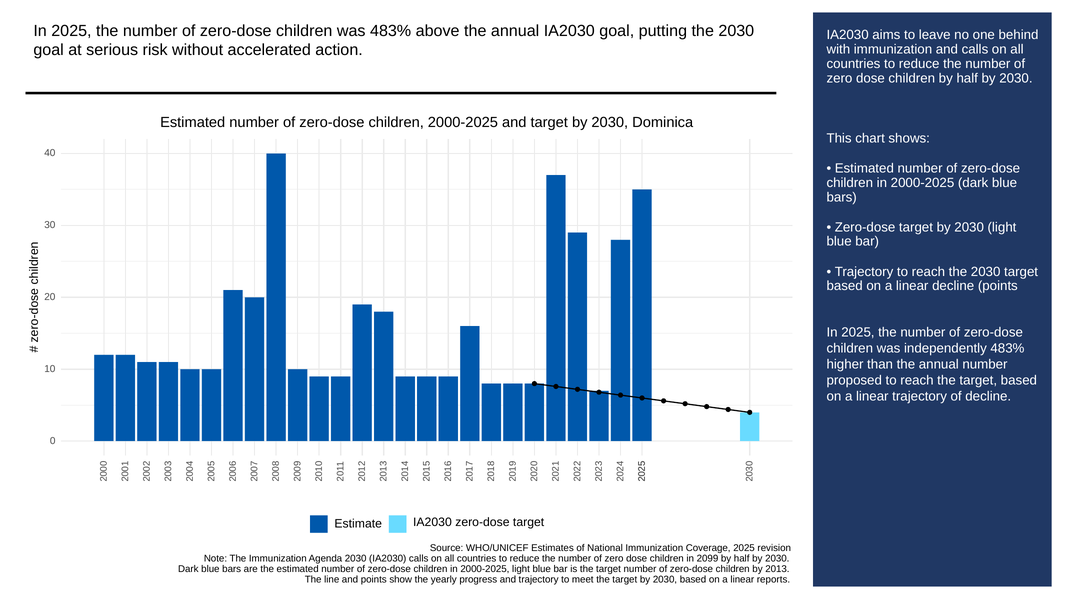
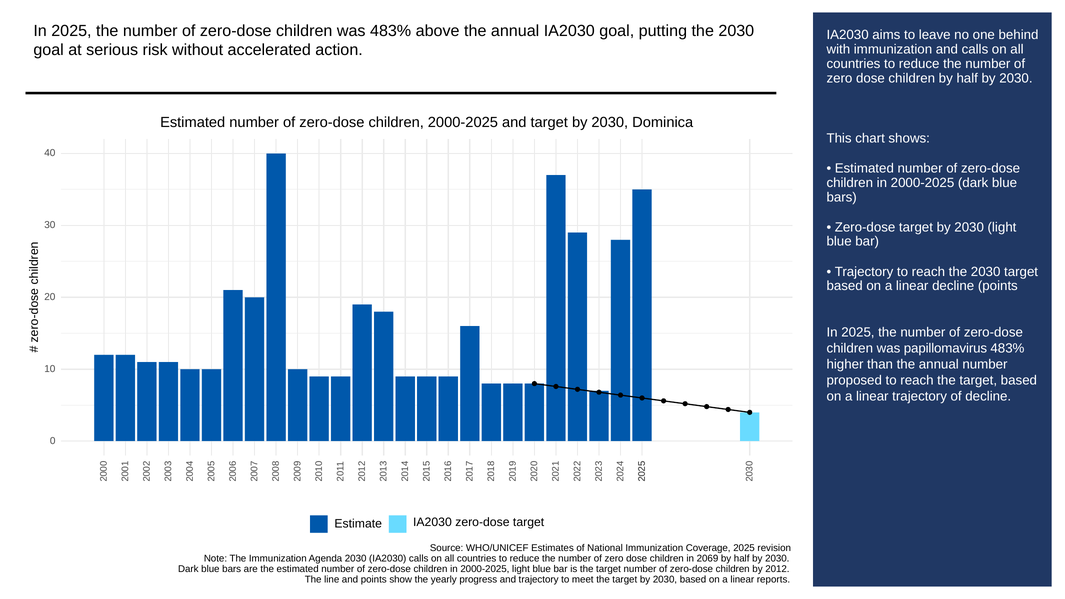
independently: independently -> papillomavirus (945, 348)
2099: 2099 -> 2069 (707, 559)
2013: 2013 -> 2012 (777, 569)
